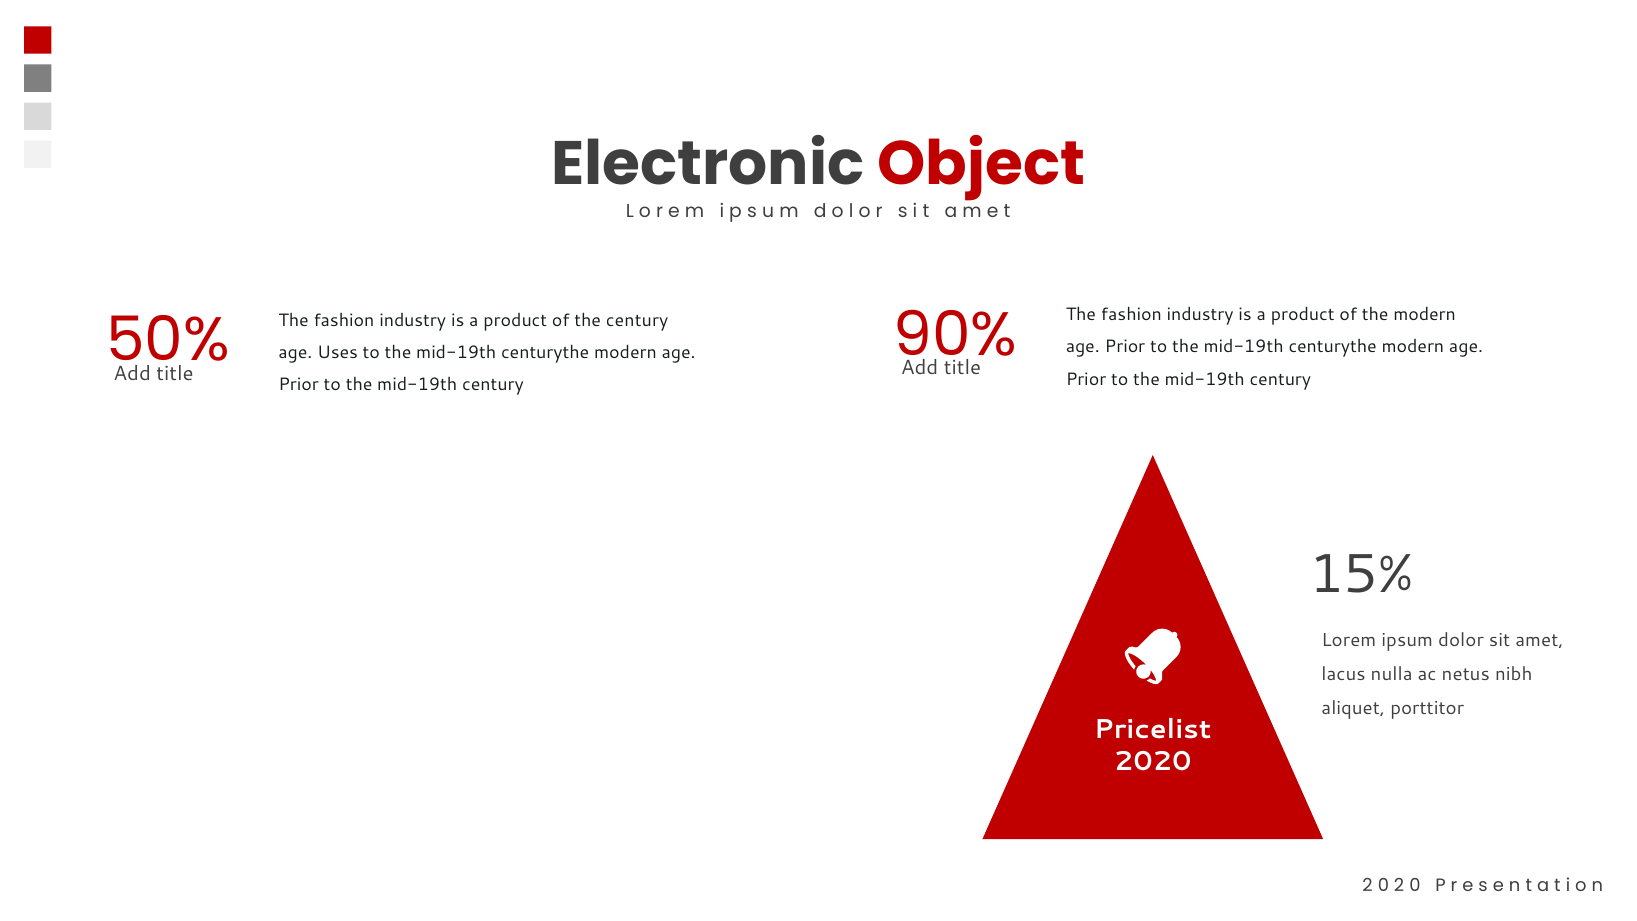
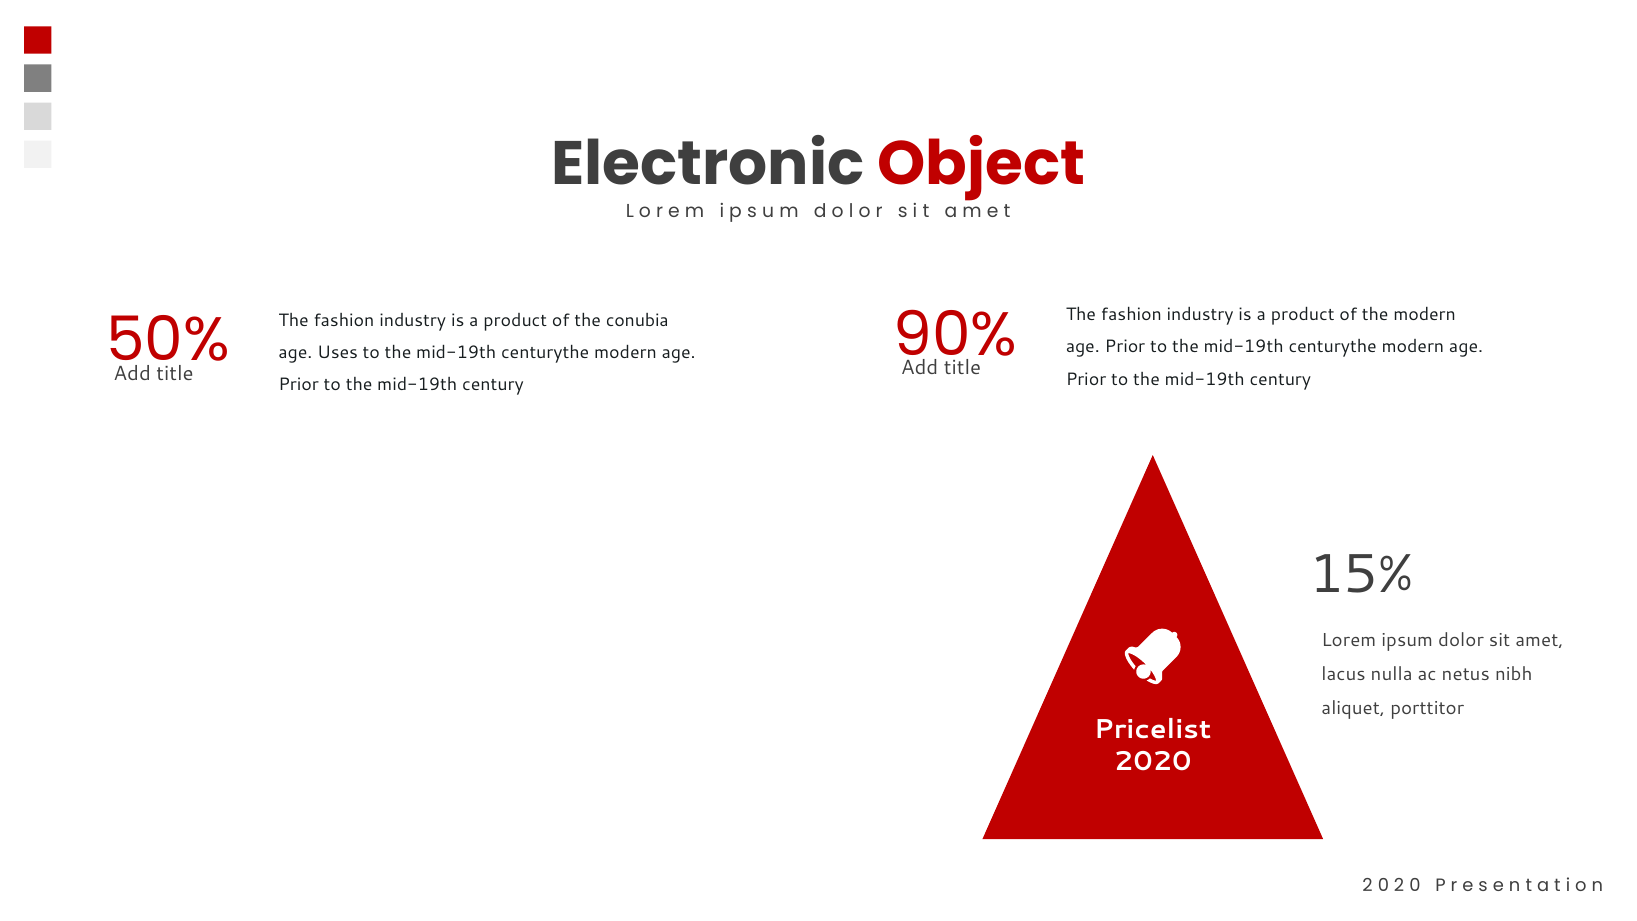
the century: century -> conubia (637, 320)
